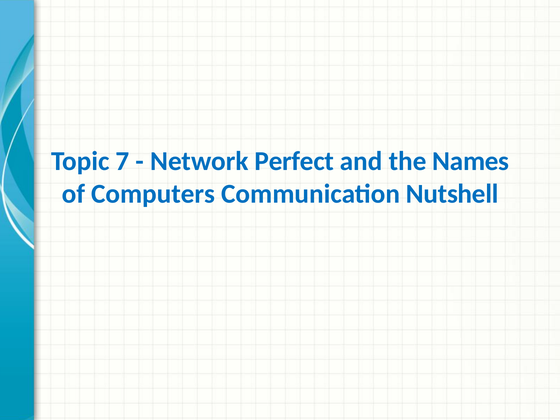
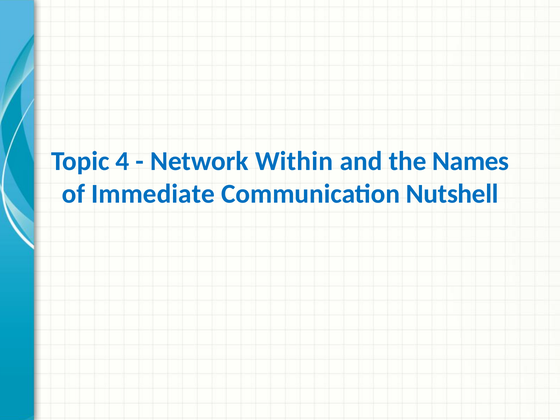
7: 7 -> 4 (122, 161)
Perfect: Perfect -> Within (294, 161)
Computers: Computers -> Immediate (153, 194)
